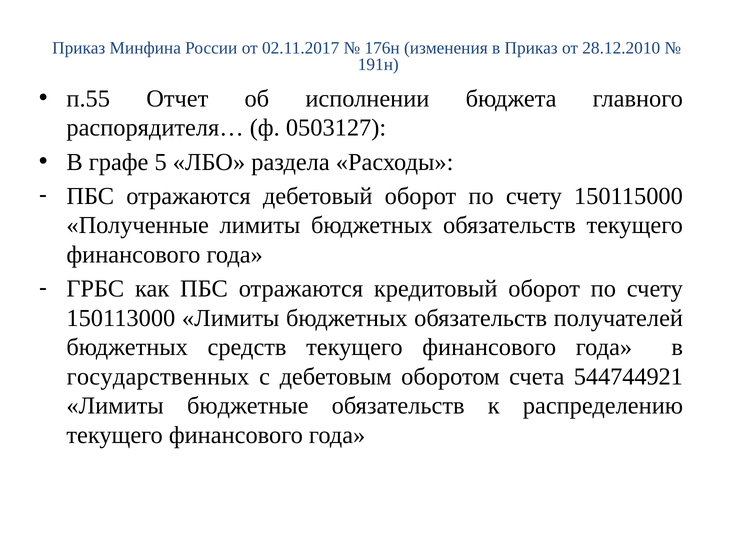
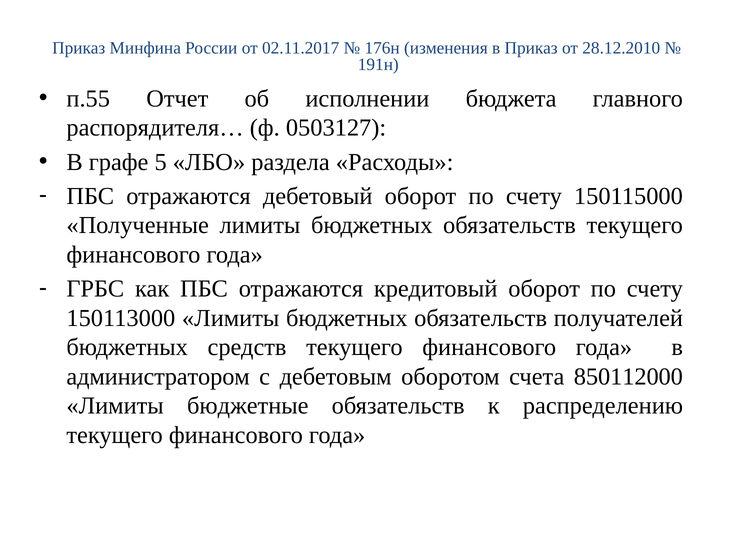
государственных: государственных -> администратором (158, 377)
544744921: 544744921 -> 850112000 (628, 377)
